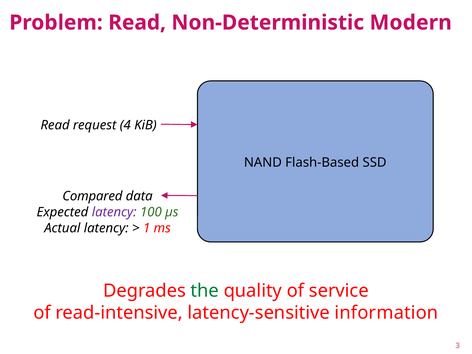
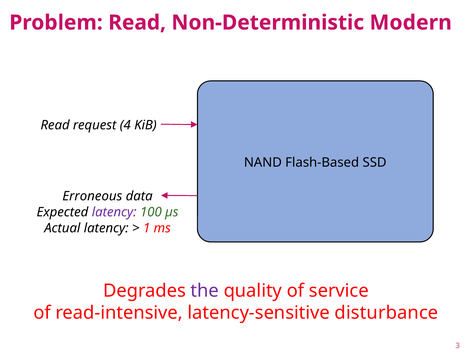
Compared: Compared -> Erroneous (92, 196)
the colour: green -> purple (205, 291)
information: information -> disturbance (386, 313)
